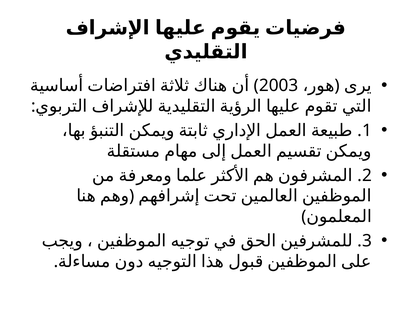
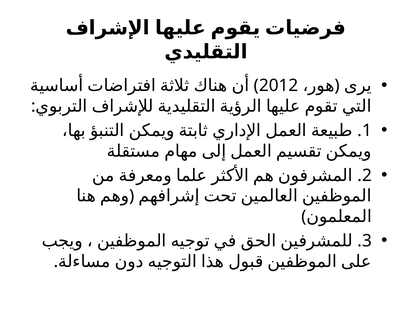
2003: 2003 -> 2012 (279, 86)
